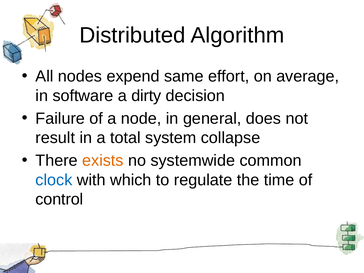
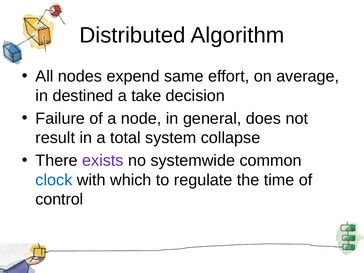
software: software -> destined (83, 96)
dirty: dirty -> take (146, 96)
exists colour: orange -> purple (103, 161)
